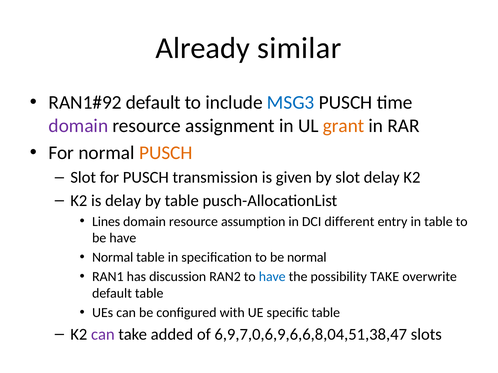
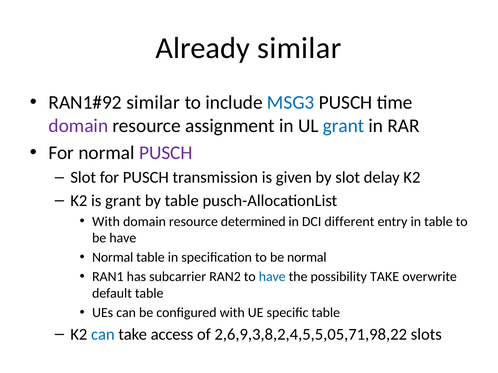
default: default -> similar (153, 103)
grant colour: orange -> blue (344, 126)
PUSCH colour: orange -> purple (166, 153)
is delay: delay -> grant (123, 201)
Lines: Lines -> With (106, 222)
assumption: assumption -> determined (253, 222)
discussion: discussion -> subcarrier (178, 277)
can colour: purple -> blue (103, 335)
added: added -> access (172, 335)
6,9,7,0,6,9,6,6,8,04,51,38,47: 6,9,7,0,6,9,6,6,8,04,51,38,47 -> 2,6,9,3,8,2,4,5,5,05,71,98,22 (311, 335)
